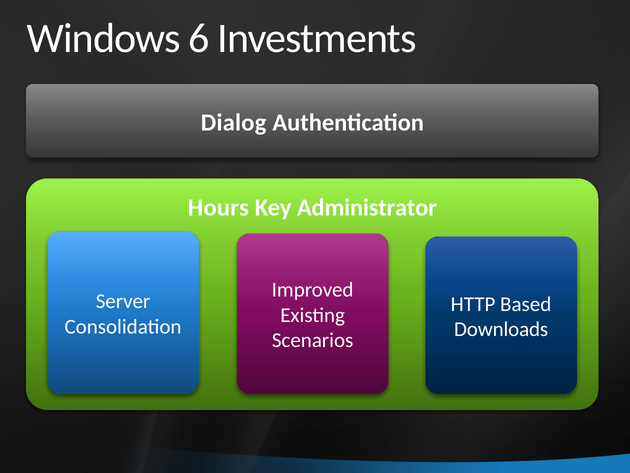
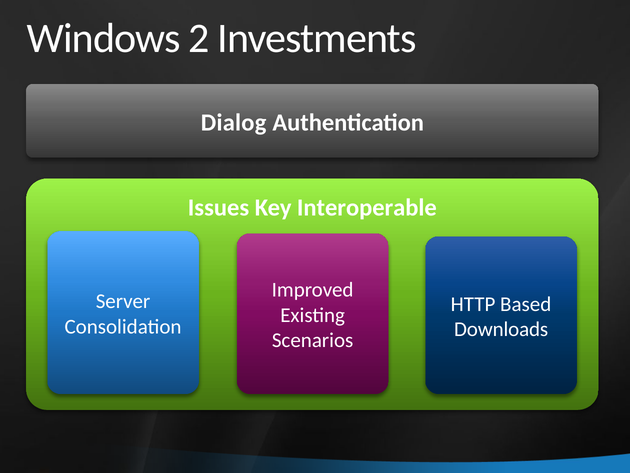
6: 6 -> 2 (199, 38)
Hours: Hours -> Issues (219, 208)
Administrator: Administrator -> Interoperable (367, 208)
